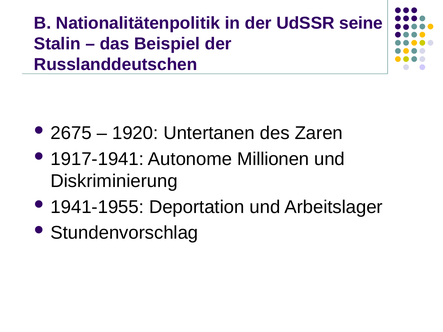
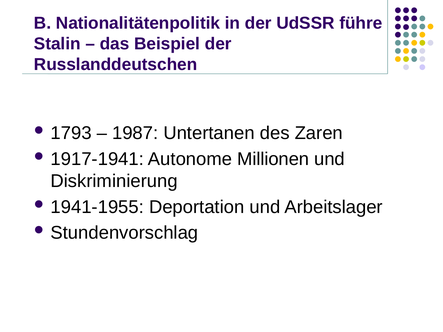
seine: seine -> führe (361, 23)
2675: 2675 -> 1793 (71, 133)
1920: 1920 -> 1987 (135, 133)
